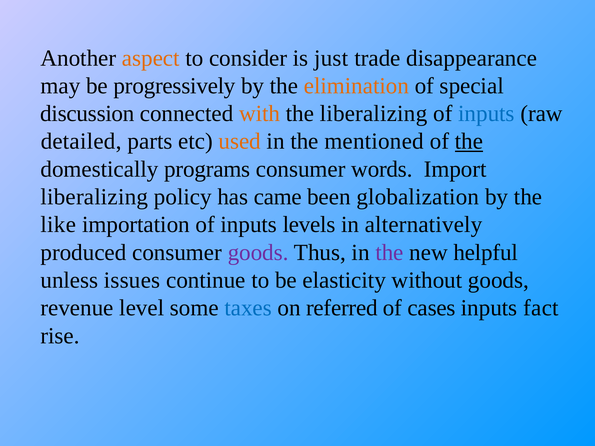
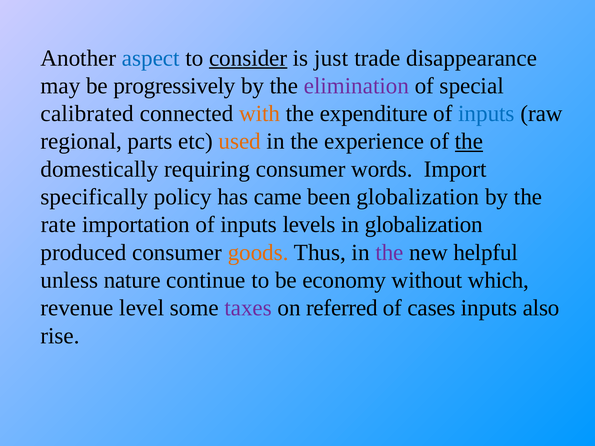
aspect colour: orange -> blue (151, 58)
consider underline: none -> present (248, 58)
elimination colour: orange -> purple (356, 86)
discussion: discussion -> calibrated (87, 114)
the liberalizing: liberalizing -> expenditure (374, 114)
detailed: detailed -> regional (81, 141)
mentioned: mentioned -> experience (374, 141)
programs: programs -> requiring (207, 169)
liberalizing: liberalizing -> specifically (94, 197)
like: like -> rate (58, 225)
in alternatively: alternatively -> globalization (424, 225)
goods colour: purple -> orange (258, 253)
issues: issues -> nature (132, 280)
elasticity: elasticity -> economy (344, 280)
without goods: goods -> which (498, 280)
taxes colour: blue -> purple (248, 308)
fact: fact -> also (541, 308)
